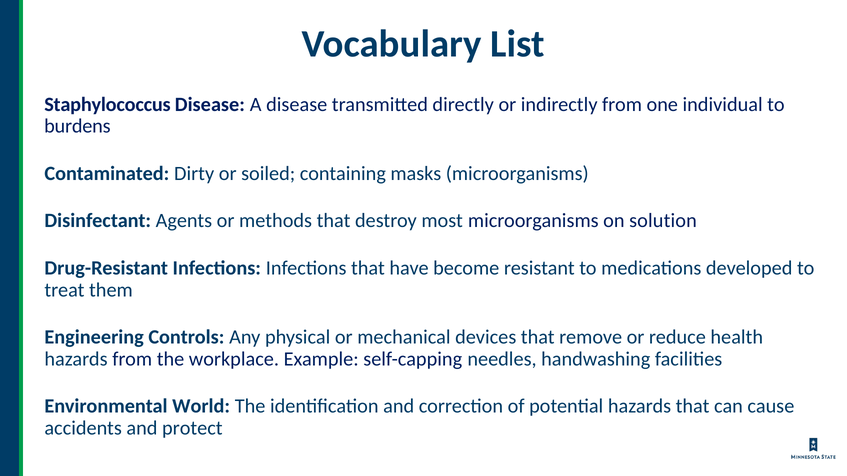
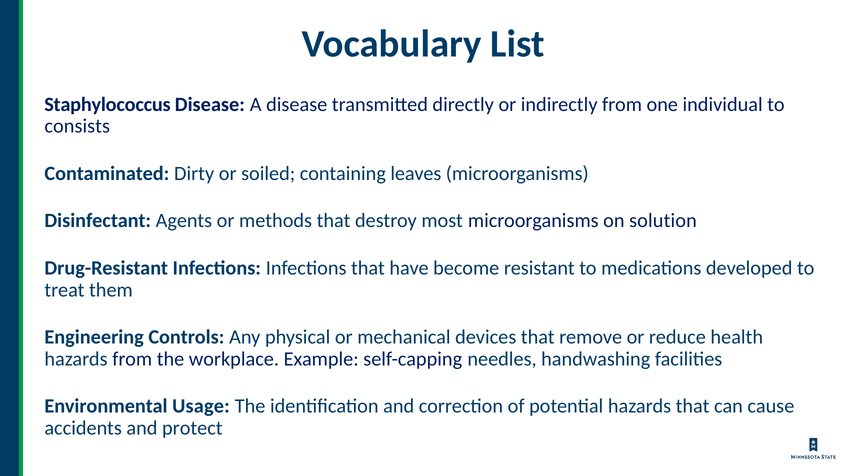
burdens: burdens -> consists (77, 126)
masks: masks -> leaves (416, 174)
World: World -> Usage (201, 407)
